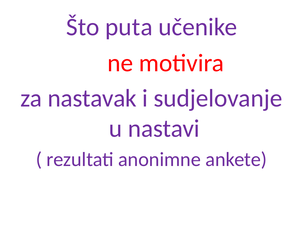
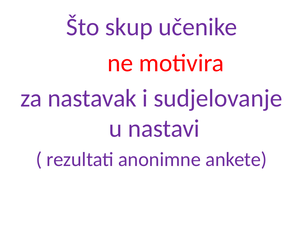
puta: puta -> skup (129, 27)
